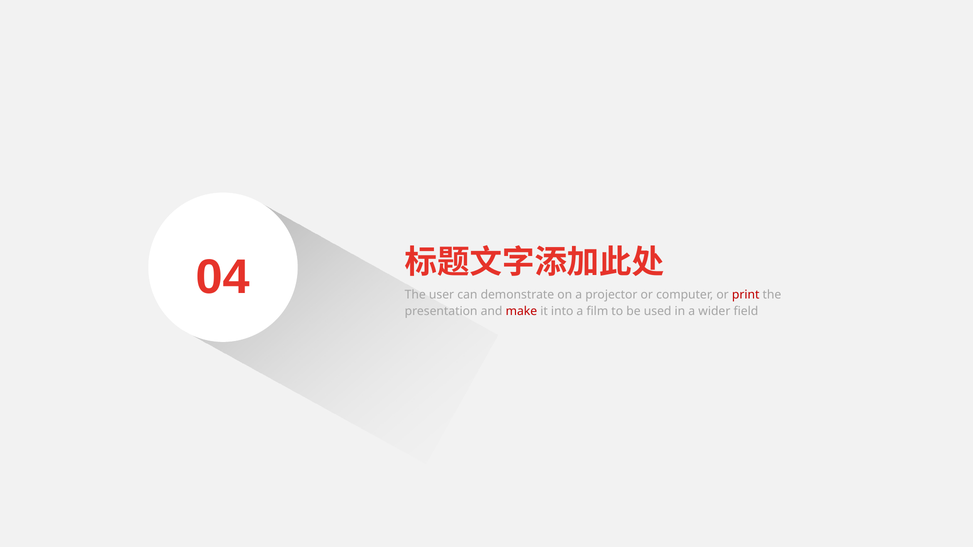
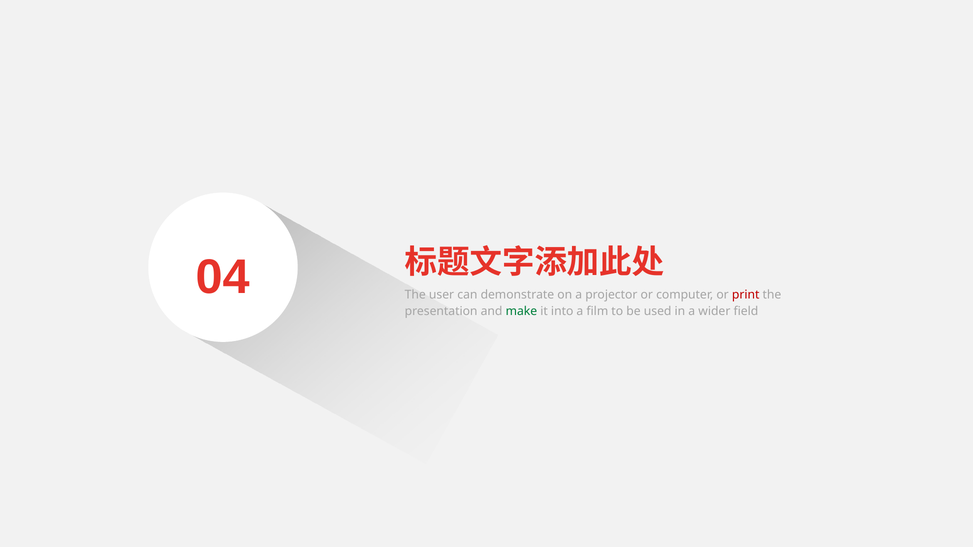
make colour: red -> green (521, 311)
